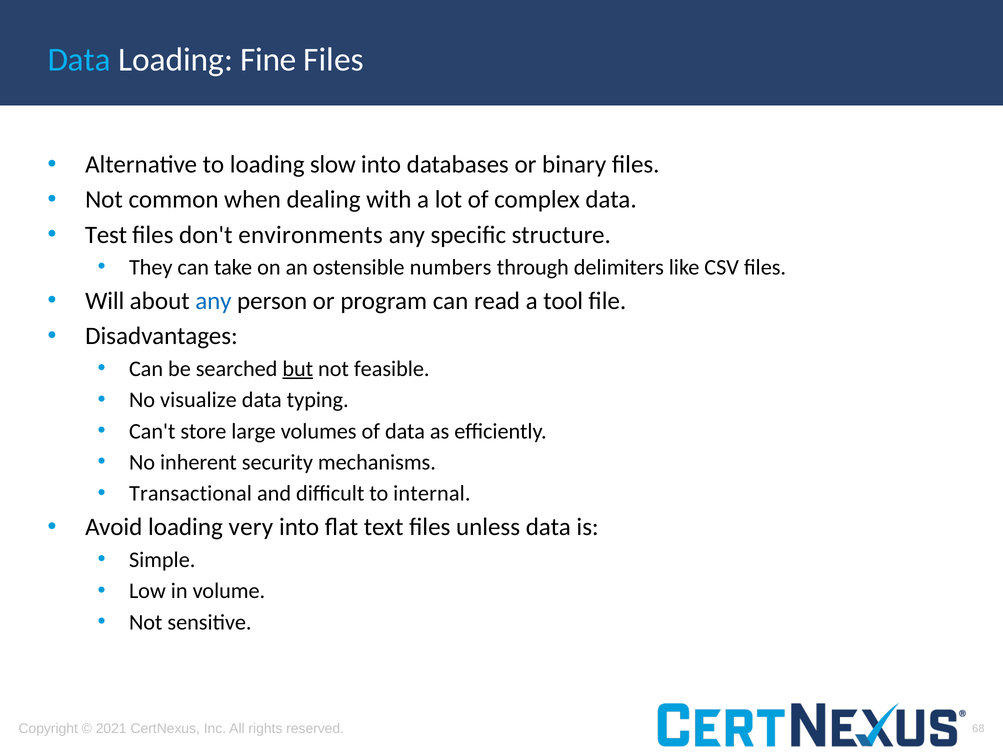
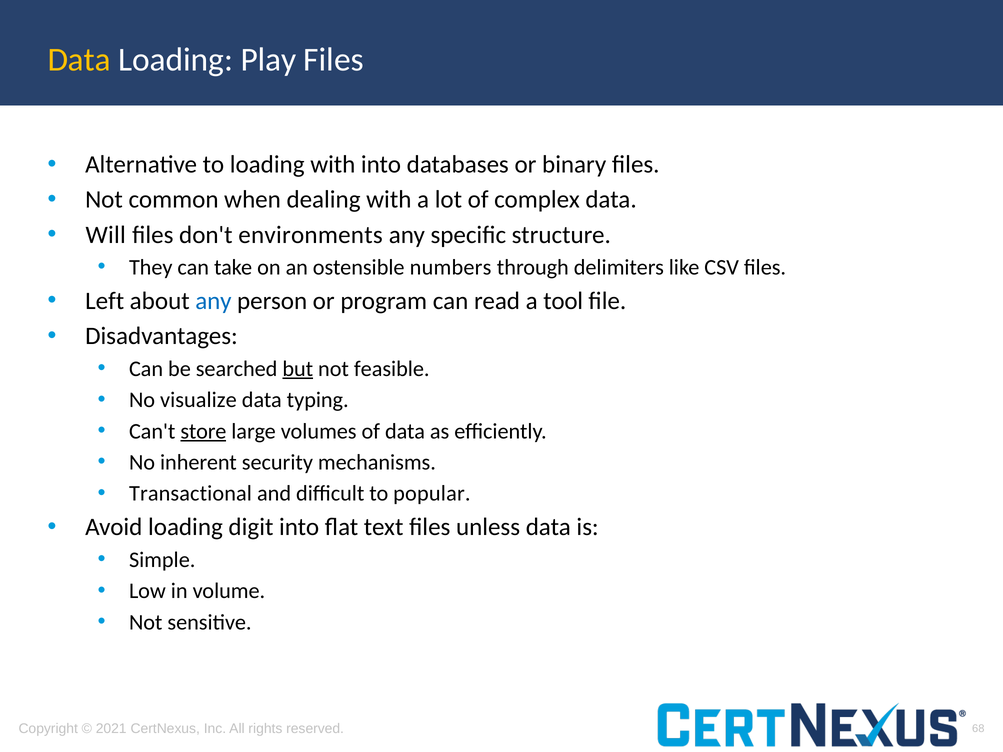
Data colour: light blue -> yellow (79, 60)
Fine: Fine -> Play (268, 60)
loading slow: slow -> with (333, 165)
Test: Test -> Will (106, 235)
Will: Will -> Left (105, 301)
store underline: none -> present (203, 431)
internal: internal -> popular (432, 494)
very: very -> digit (251, 527)
